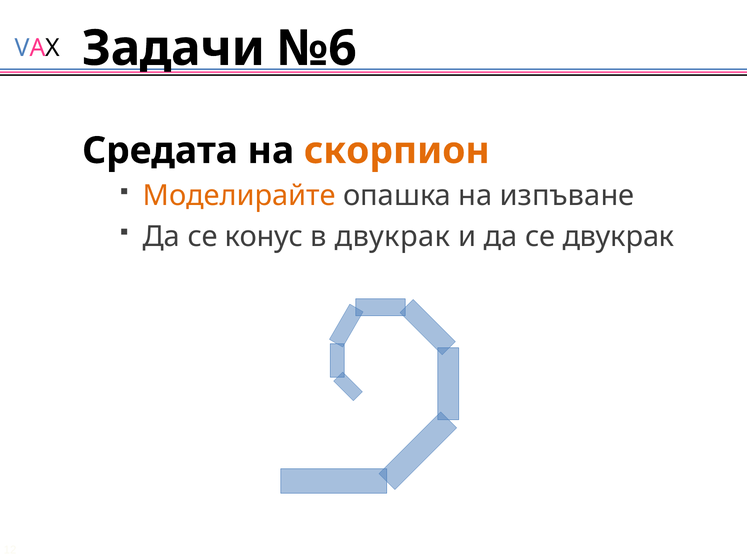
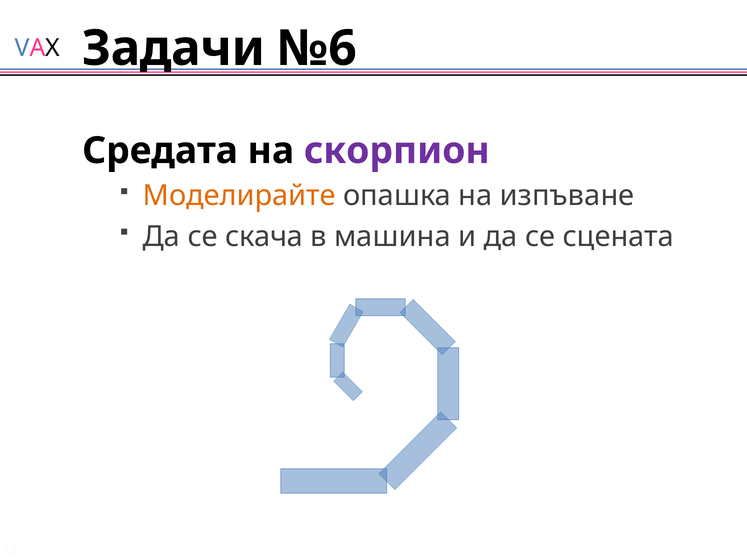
скорпион colour: orange -> purple (397, 151)
конус: конус -> скача (264, 237)
в двукрак: двукрак -> машина (392, 237)
се двукрак: двукрак -> сцената (618, 237)
